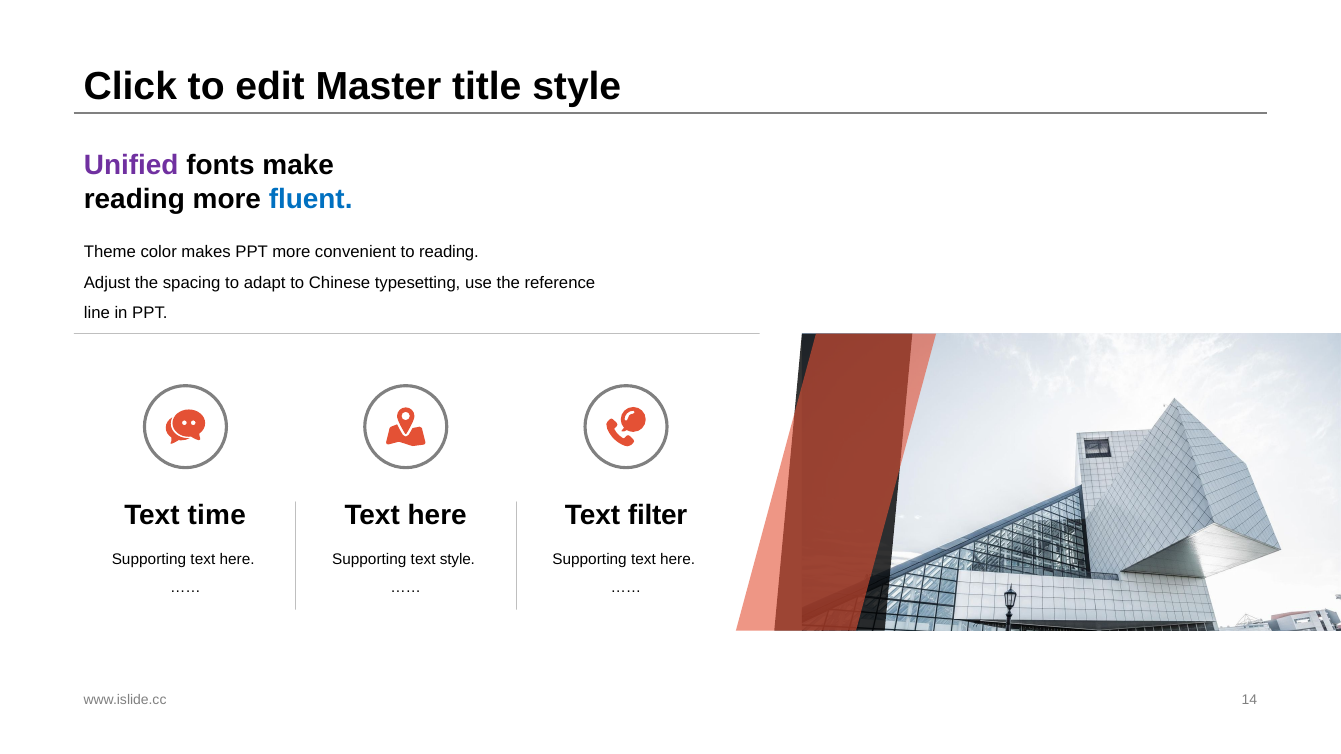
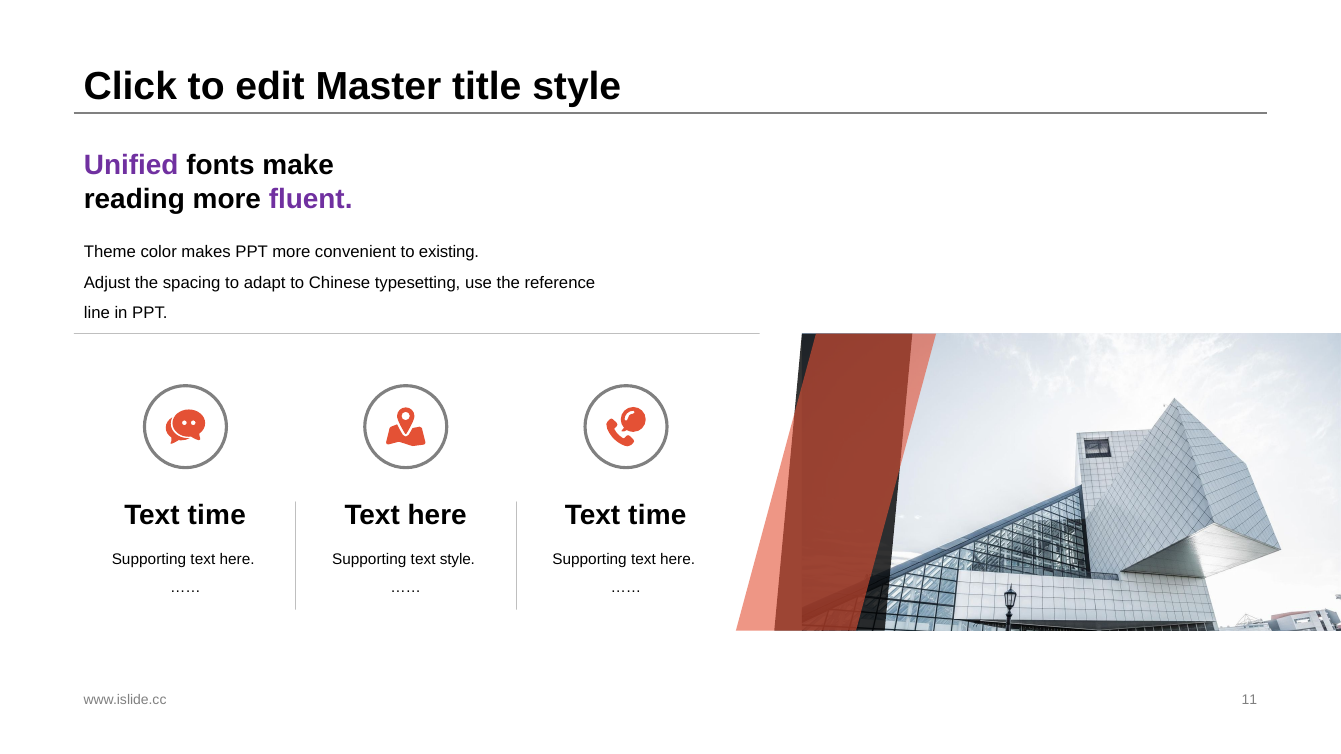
fluent colour: blue -> purple (311, 199)
to reading: reading -> existing (449, 253)
filter: filter -> time (657, 515)
14: 14 -> 11 (1249, 700)
